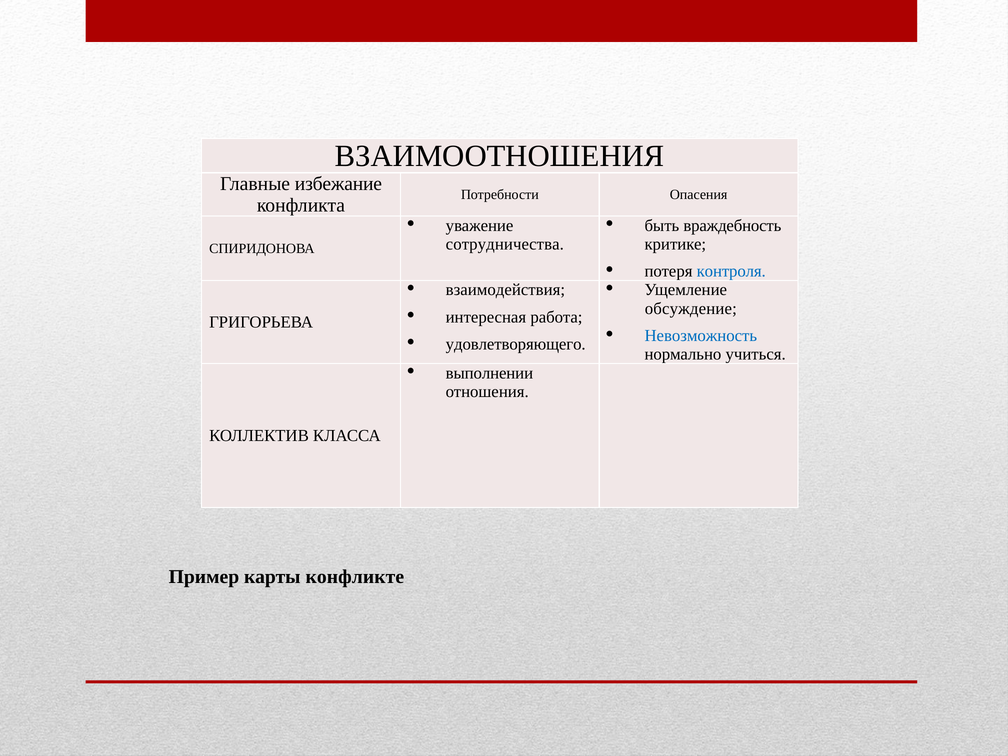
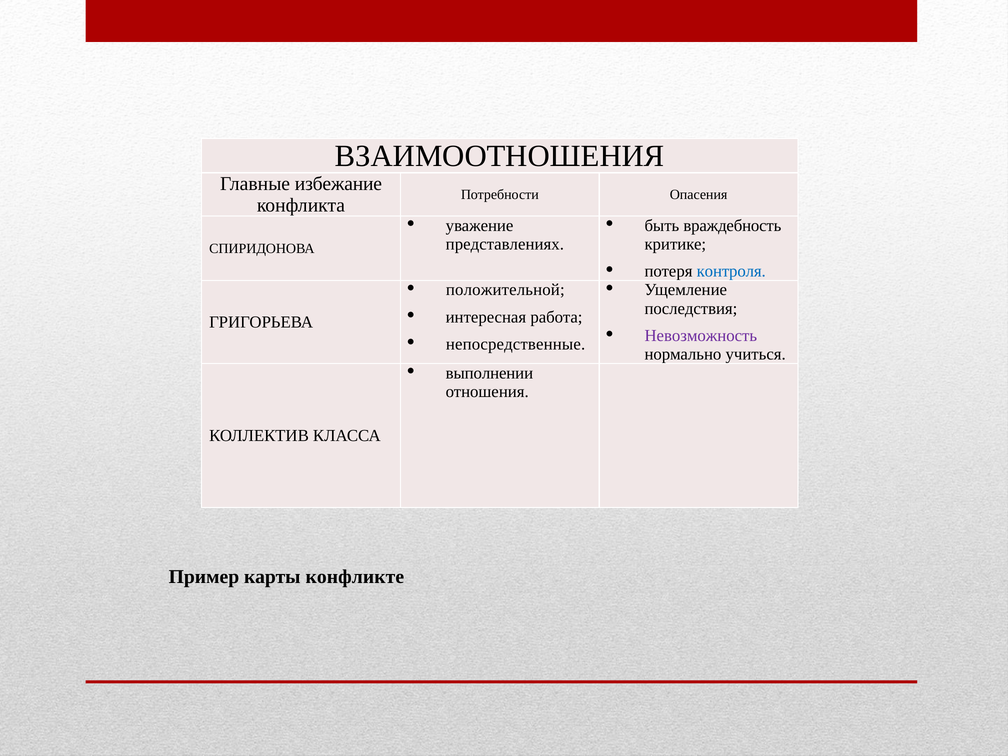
сотрудничества: сотрудничества -> представлениях (505, 244)
взаимодействия: взаимодействия -> положительной (505, 290)
обсуждение: обсуждение -> последствия (691, 309)
Невозможность colour: blue -> purple (701, 336)
удовлетворяющего: удовлетворяющего -> непосредственные (516, 344)
